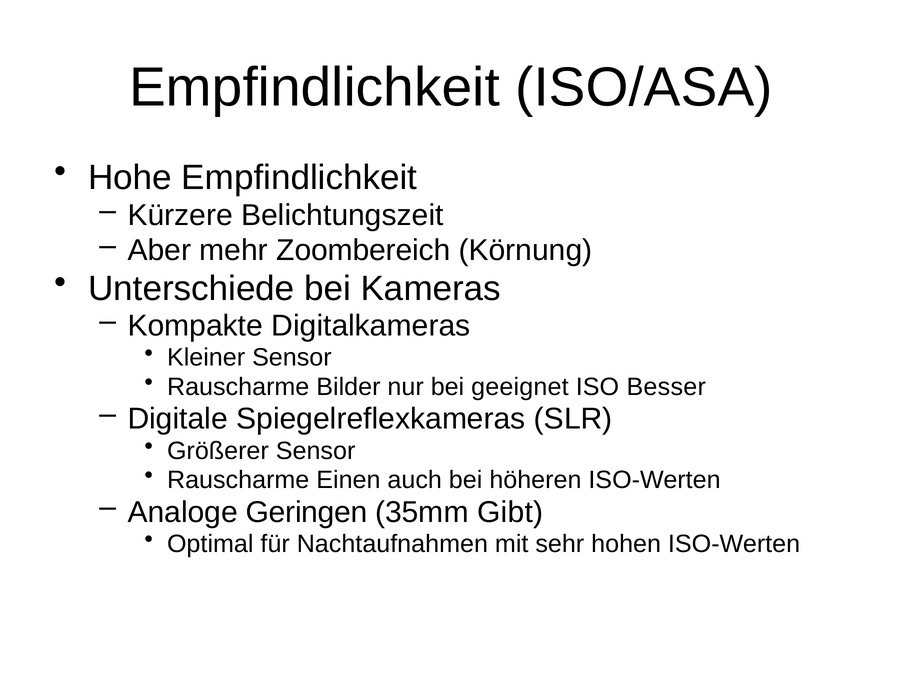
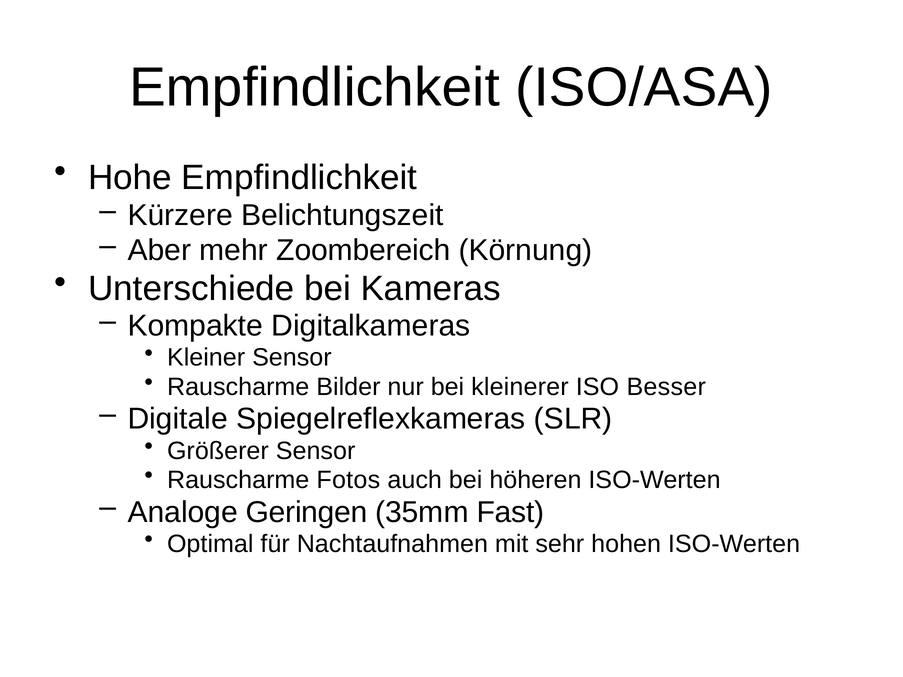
geeignet: geeignet -> kleinerer (520, 387)
Einen: Einen -> Fotos (348, 480)
Gibt: Gibt -> Fast (511, 512)
